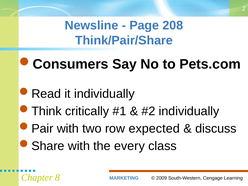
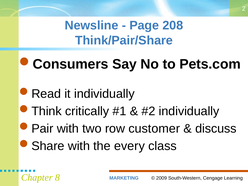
expected: expected -> customer (154, 129)
